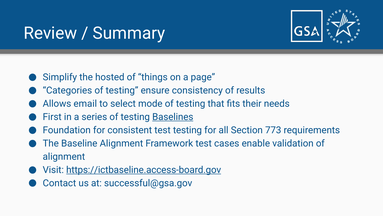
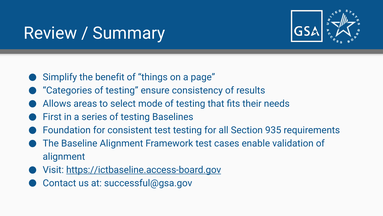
hosted: hosted -> benefit (110, 77)
email: email -> areas (85, 103)
Baselines underline: present -> none (173, 117)
773: 773 -> 935 (273, 130)
